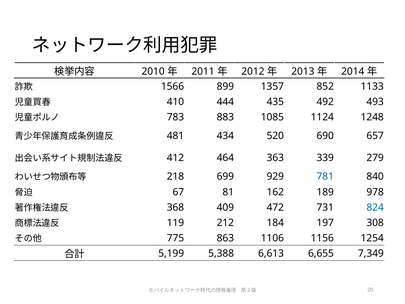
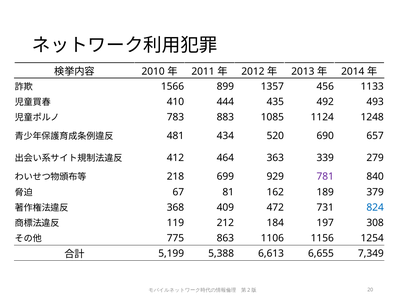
852: 852 -> 456 (325, 86)
781 colour: blue -> purple (325, 176)
978: 978 -> 379 (375, 192)
